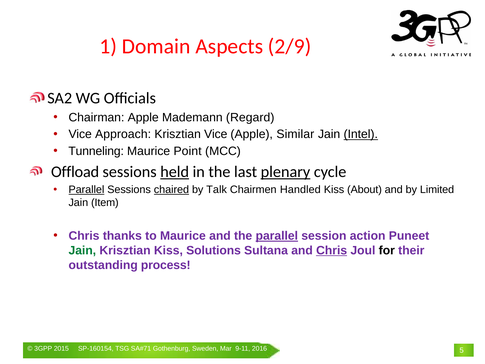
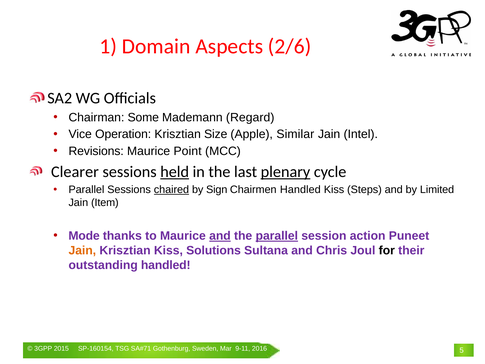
2/9: 2/9 -> 2/6 (290, 46)
Chairman Apple: Apple -> Some (143, 117)
Approach: Approach -> Operation (123, 134)
Krisztian Vice: Vice -> Size (216, 134)
Intel underline: present -> none (361, 134)
Tunneling: Tunneling -> Revisions (96, 151)
Offload: Offload -> Clearer (75, 172)
Parallel underline: present -> none (86, 190)
Talk: Talk -> Sign (217, 190)
About: About -> Steps (364, 190)
Chris: Chris -> Mode (84, 236)
and underline: none -> present (220, 236)
Jain colour: green -> orange (82, 250)
Chris underline: present -> none (332, 250)
outstanding process: process -> handled (166, 265)
